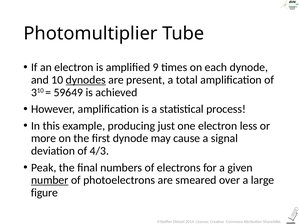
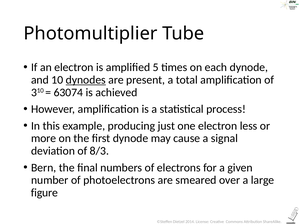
9: 9 -> 5 (156, 67)
59649: 59649 -> 63074 (68, 93)
4/3: 4/3 -> 8/3 (99, 151)
Peak: Peak -> Bern (44, 168)
number underline: present -> none (50, 180)
